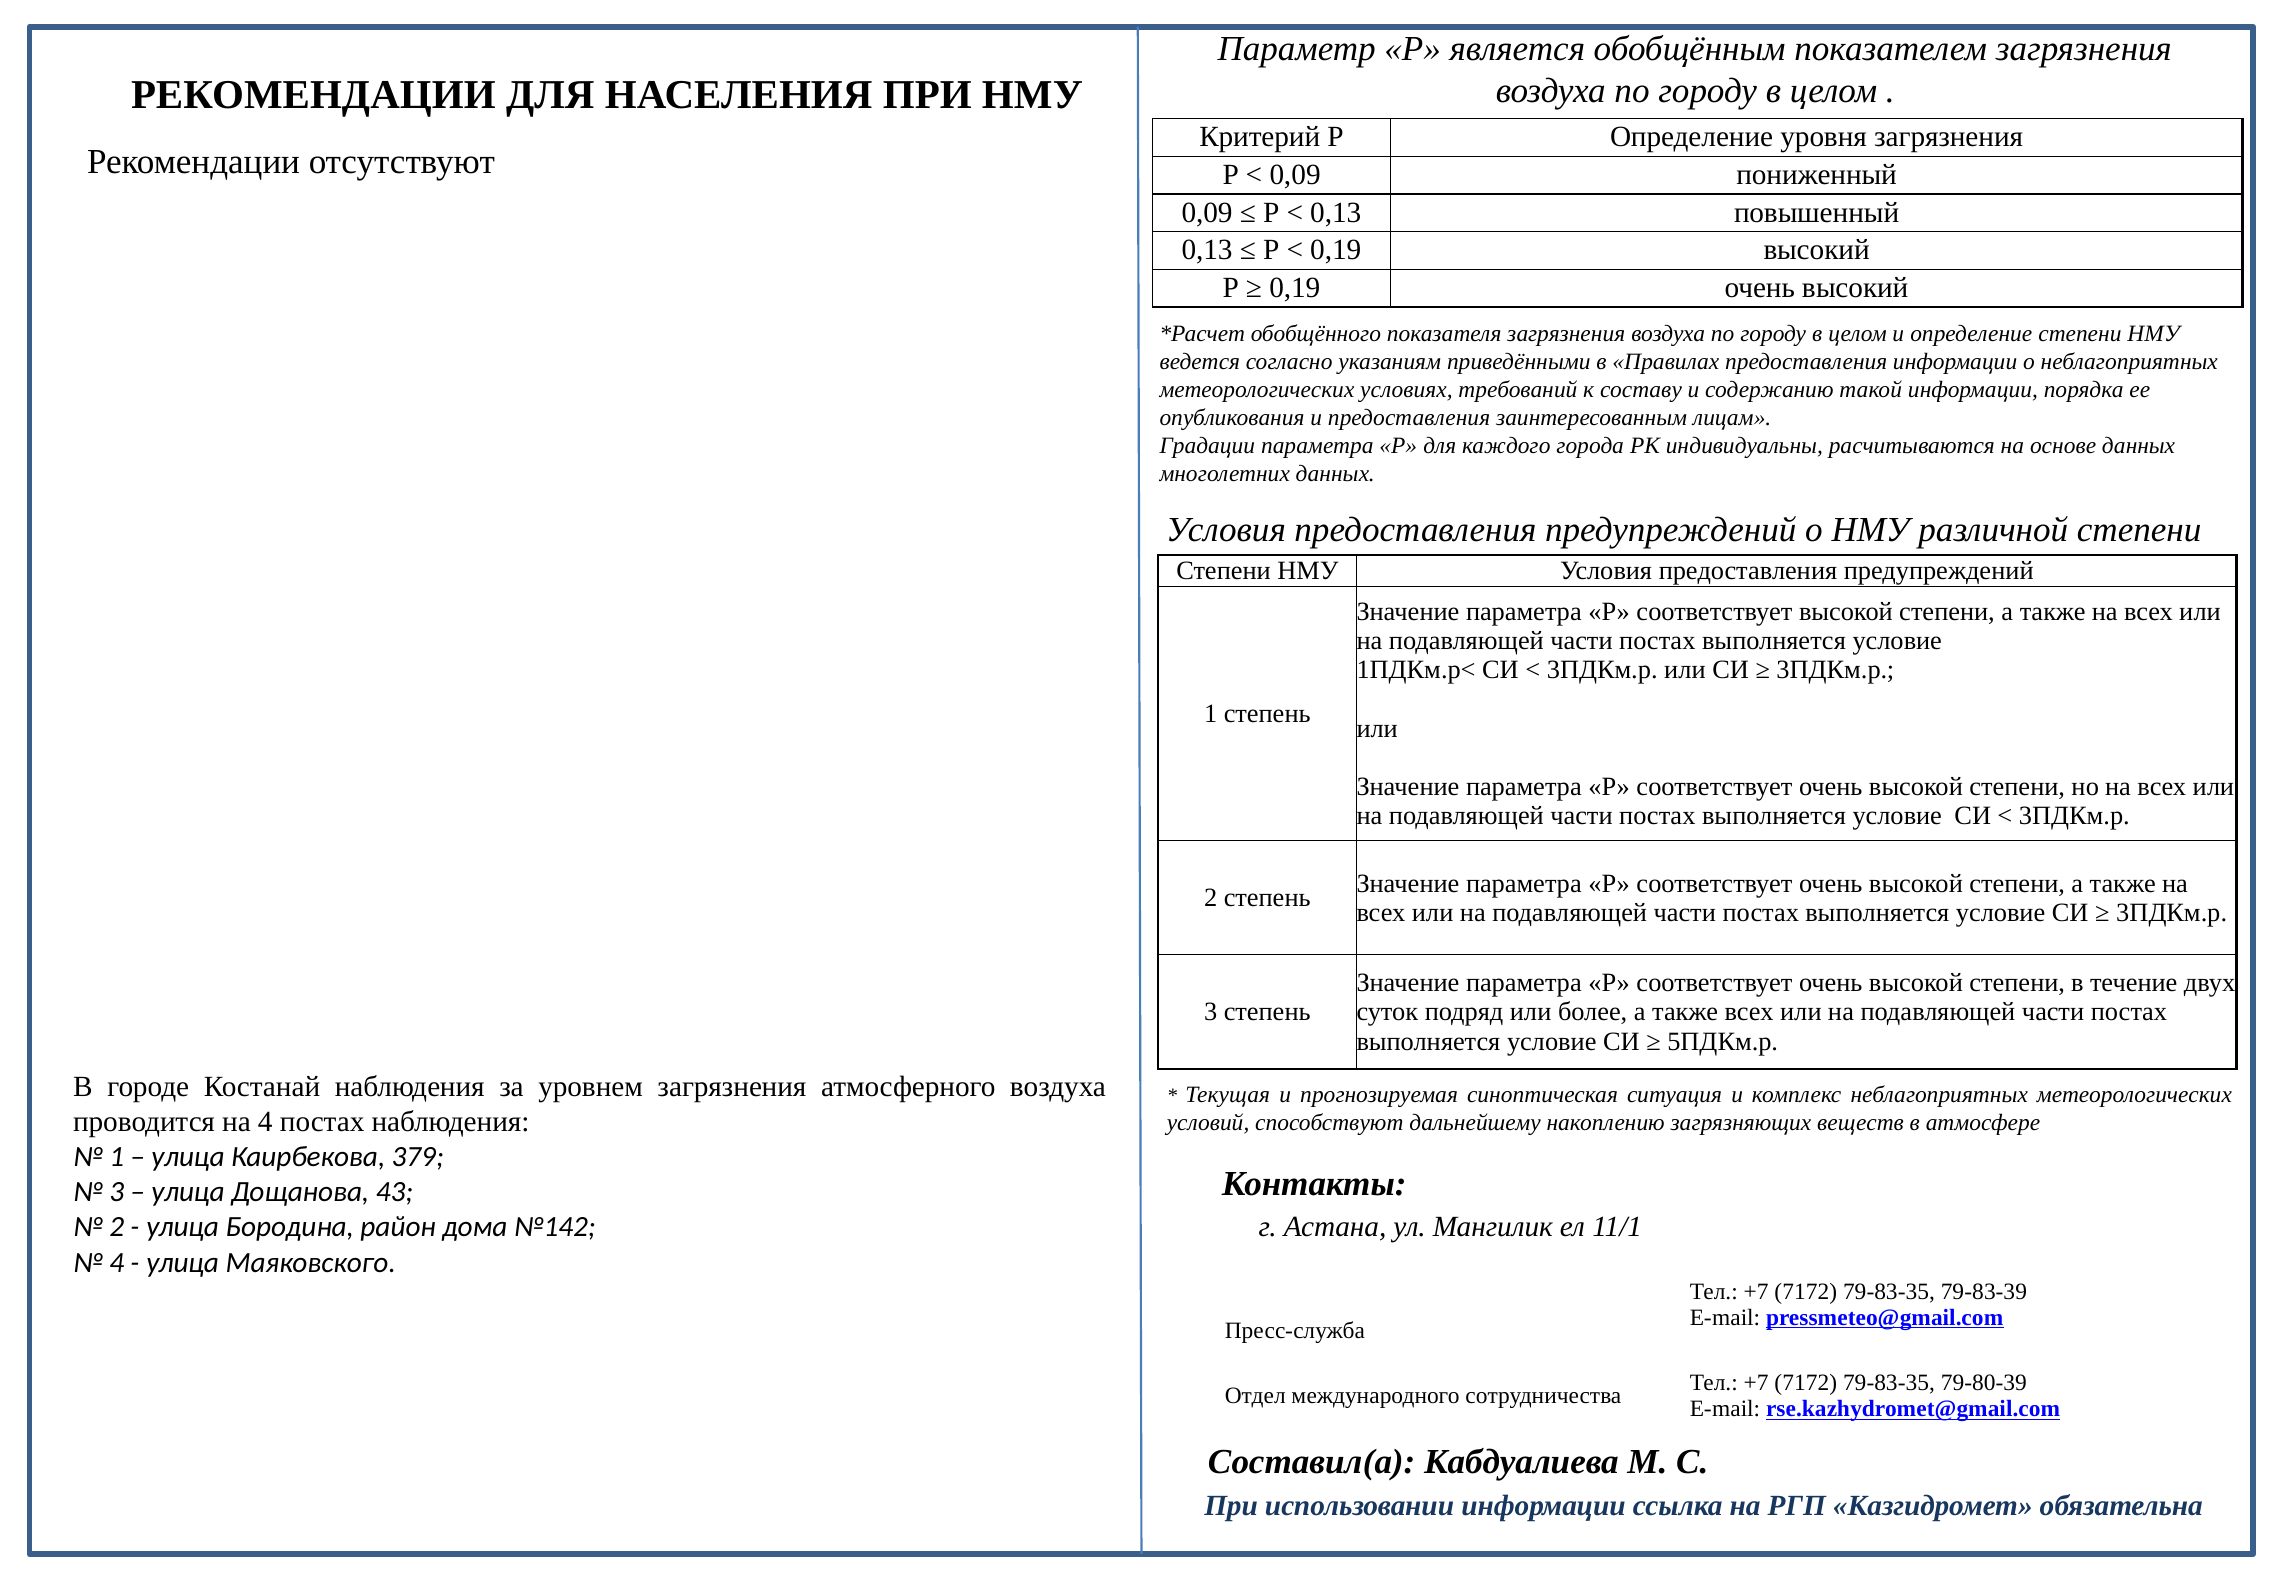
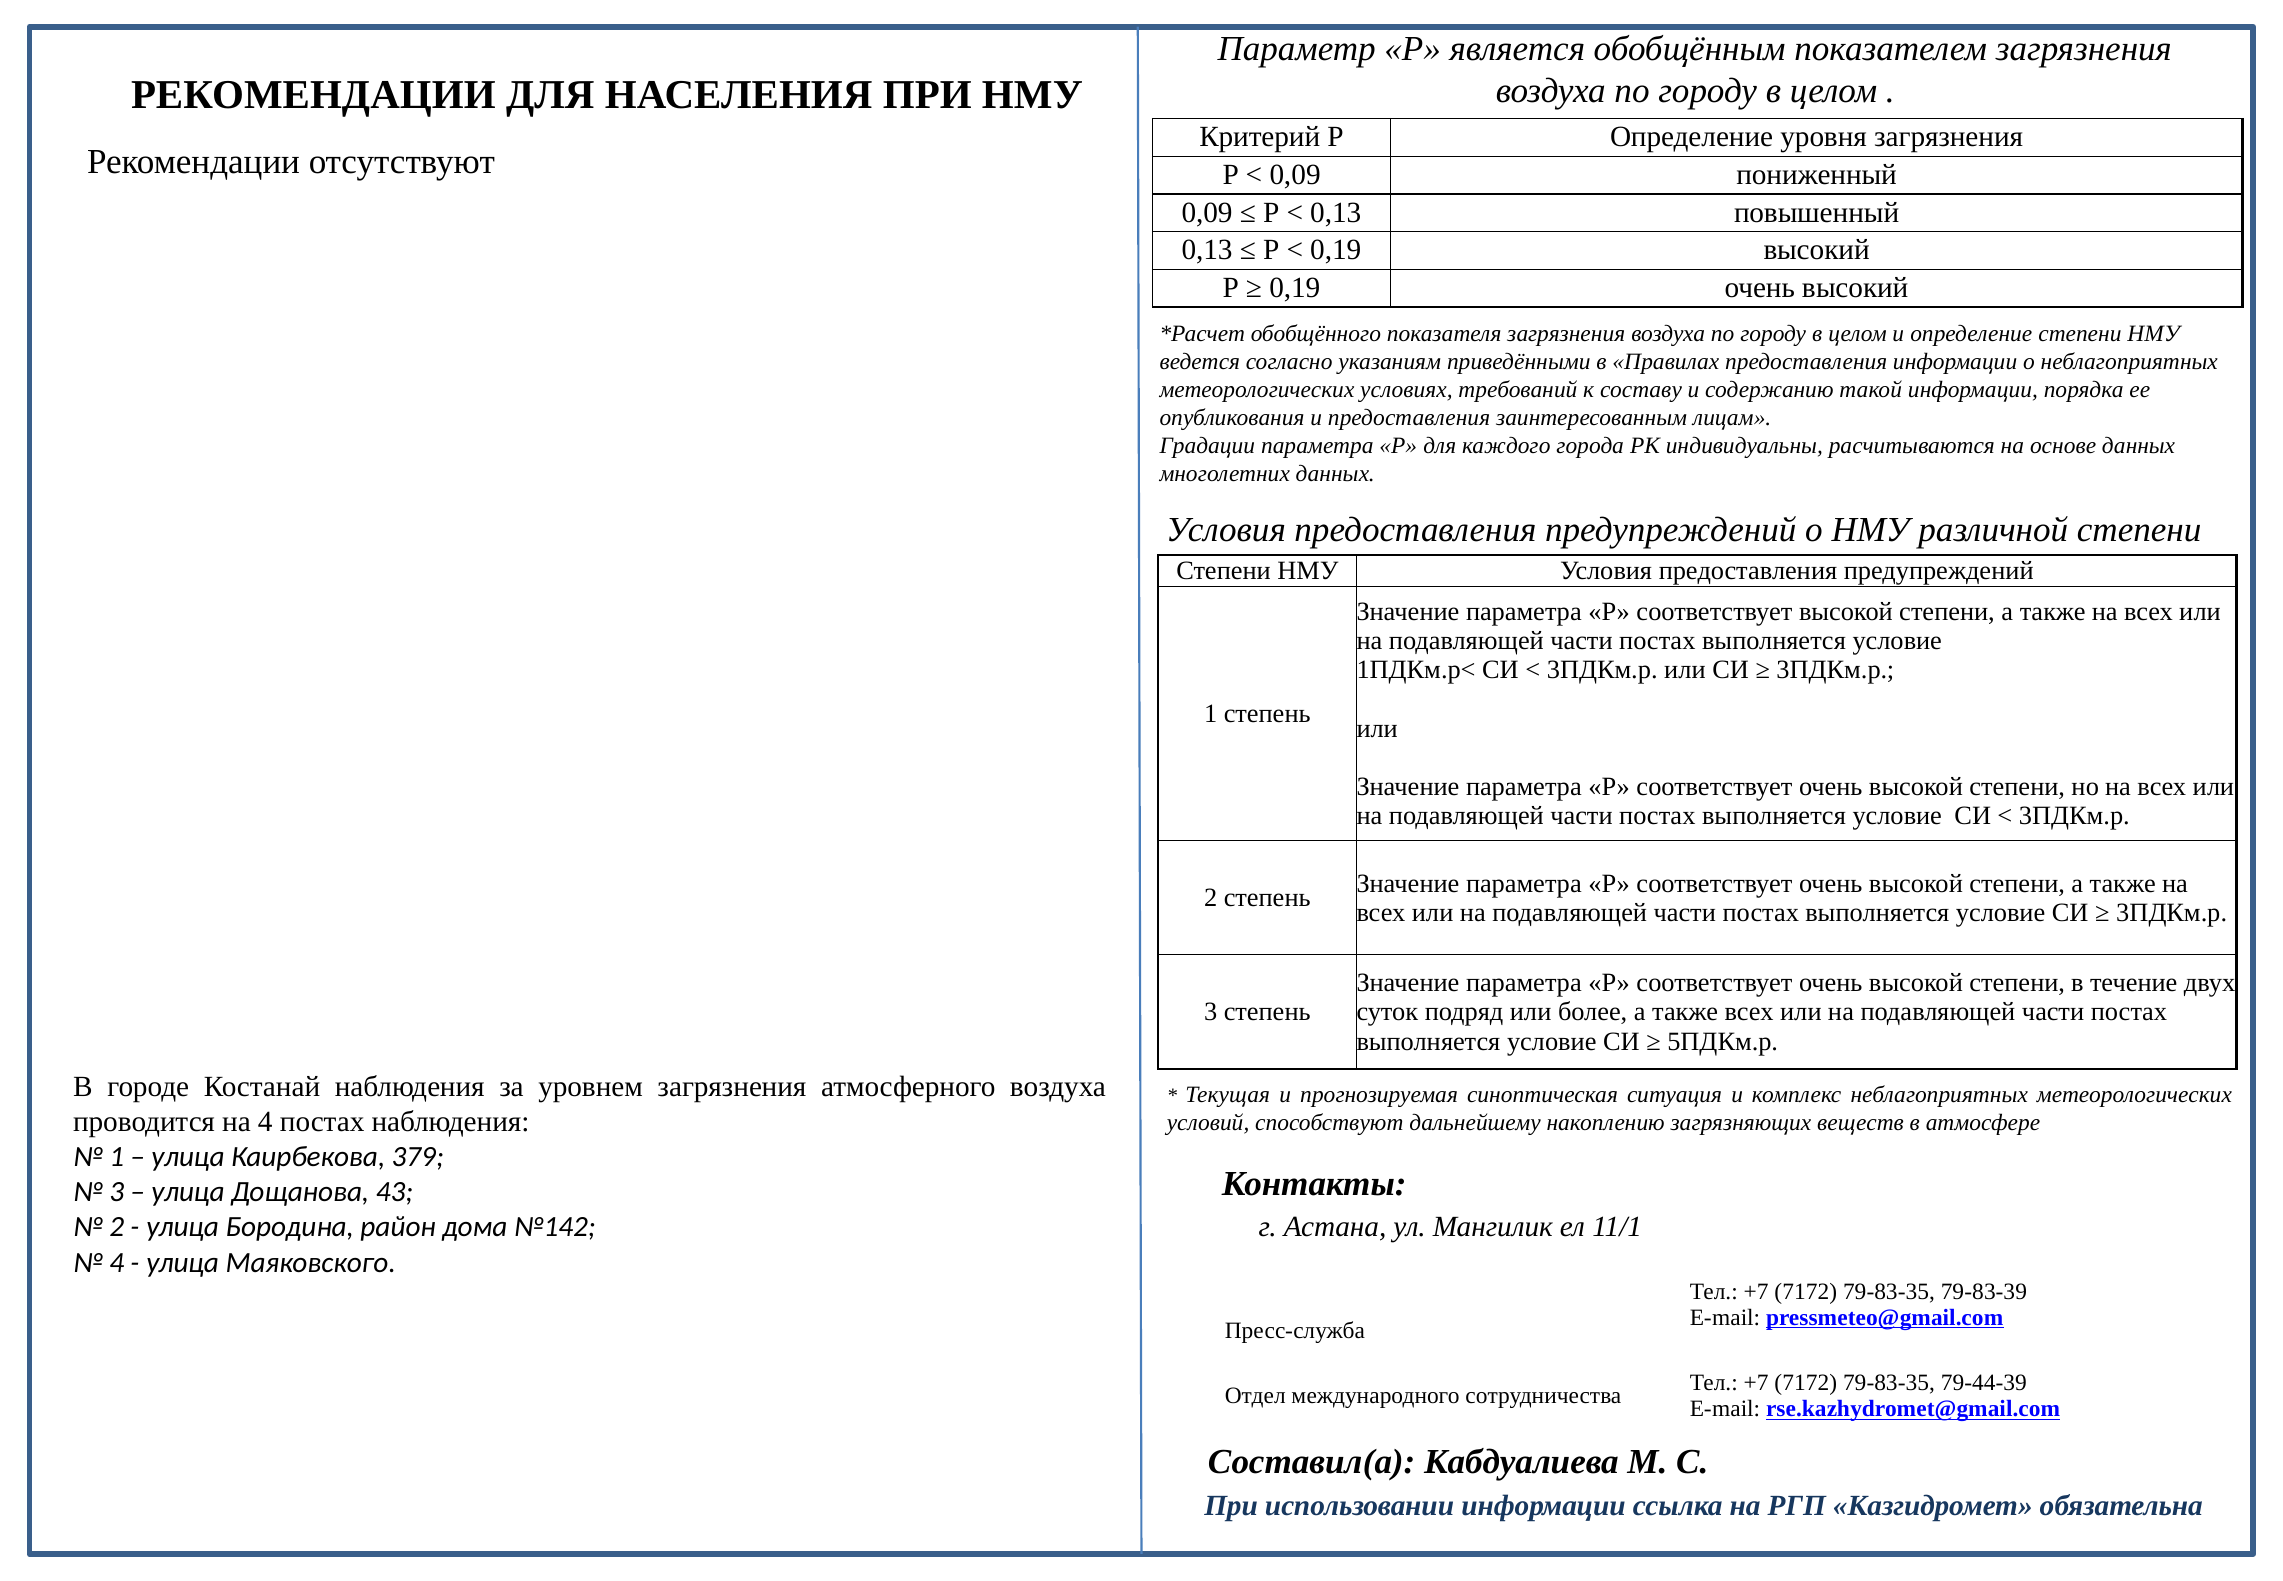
79-80-39: 79-80-39 -> 79-44-39 (1984, 1382)
